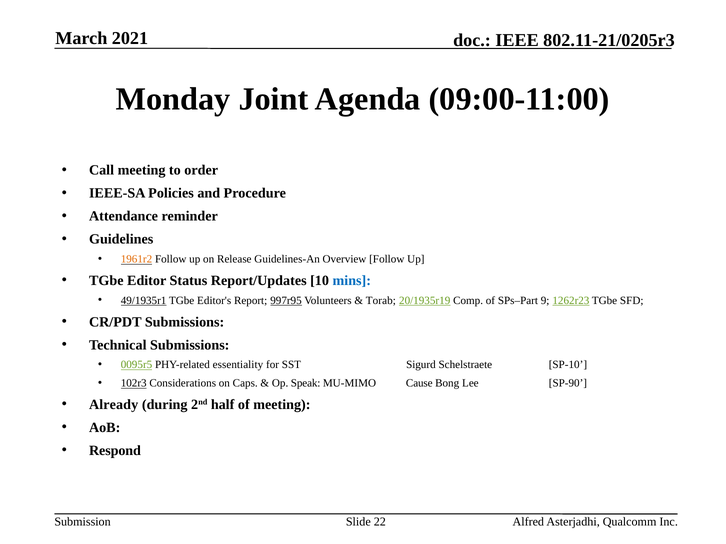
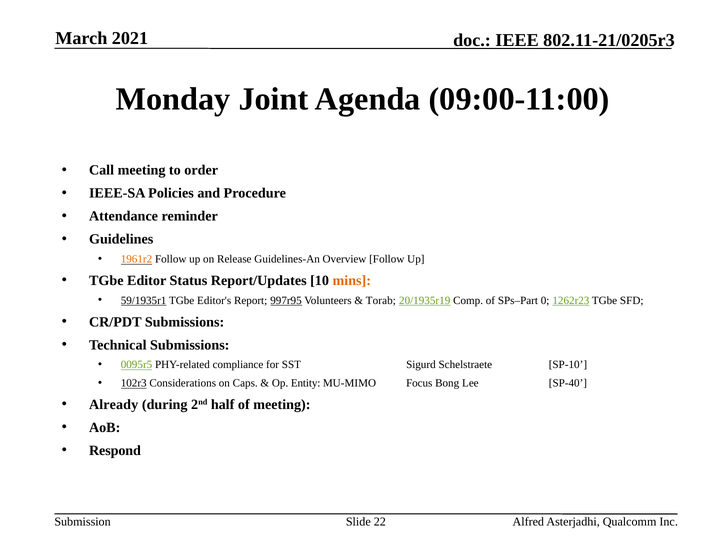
mins colour: blue -> orange (352, 281)
49/1935r1: 49/1935r1 -> 59/1935r1 (144, 301)
9: 9 -> 0 (545, 301)
essentiality: essentiality -> compliance (238, 365)
Speak: Speak -> Entity (306, 383)
Cause: Cause -> Focus (419, 383)
SP-90: SP-90 -> SP-40 (568, 383)
